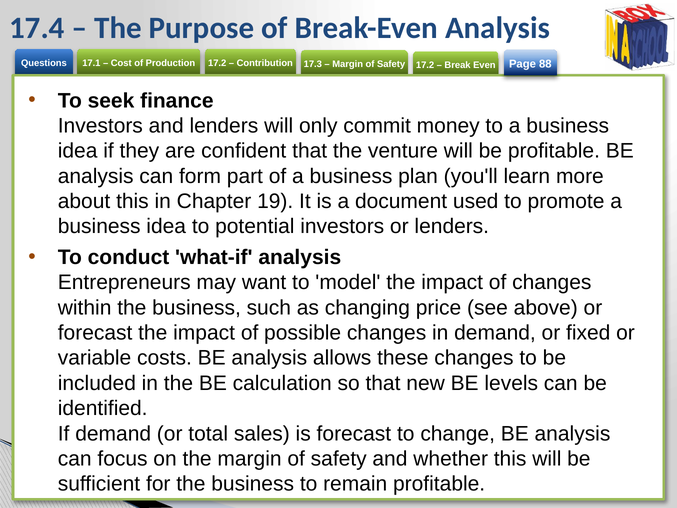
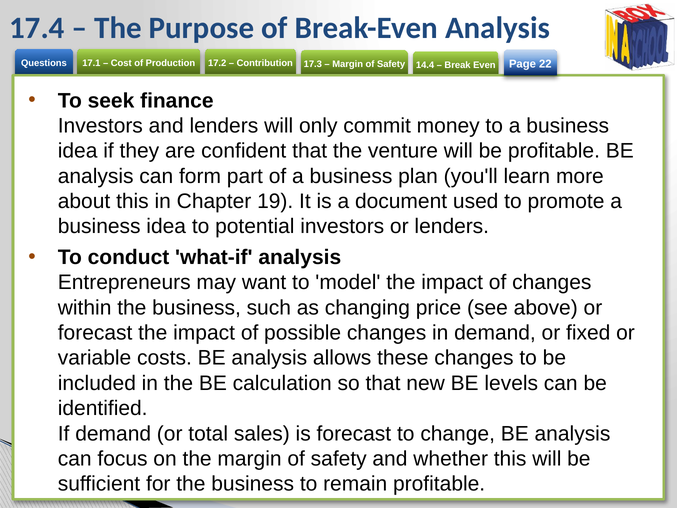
88: 88 -> 22 (545, 64)
Safety 17.2: 17.2 -> 14.4 (425, 65)
